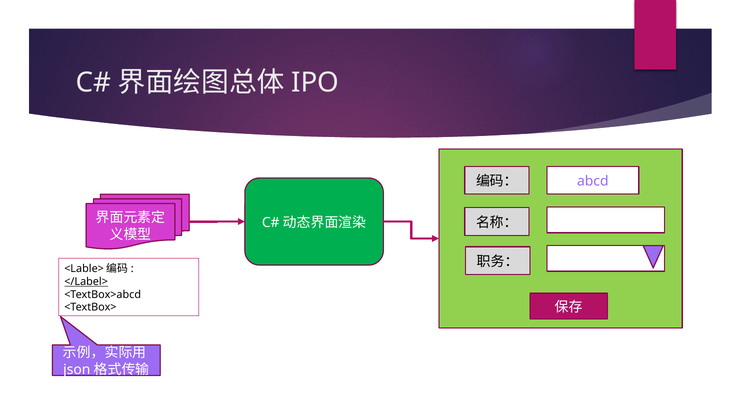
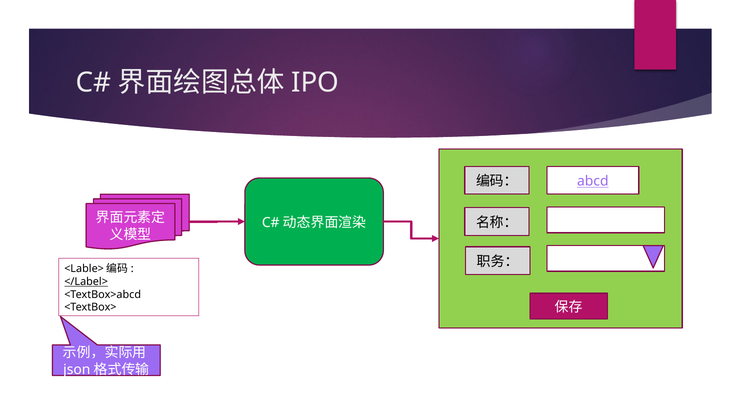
abcd underline: none -> present (593, 181)
